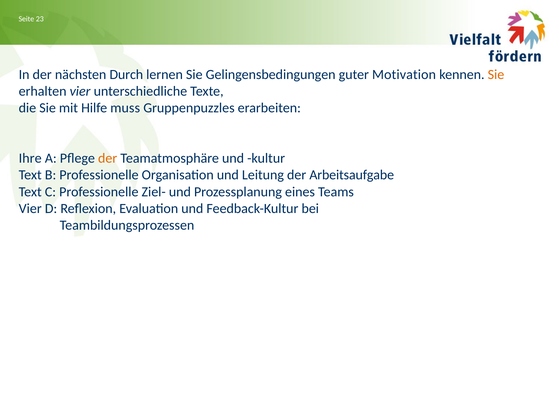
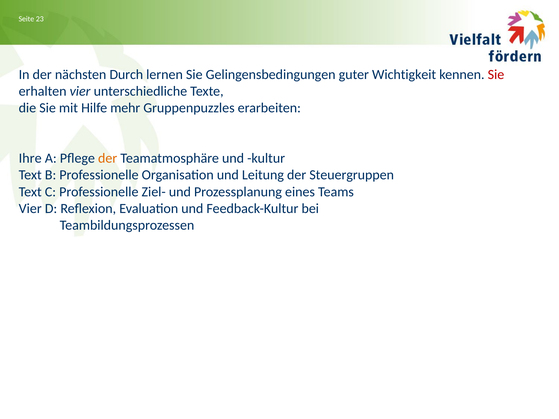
Motivation: Motivation -> Wichtigkeit (404, 74)
Sie colour: orange -> red (496, 74)
muss: muss -> mehr (125, 108)
Arbeitsaufgabe: Arbeitsaufgabe -> Steuergruppen (352, 175)
